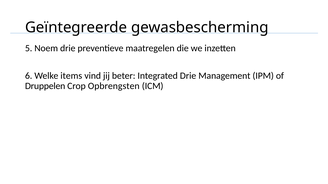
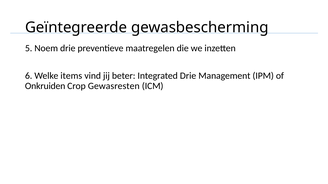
Druppelen: Druppelen -> Onkruiden (45, 86)
Opbrengsten: Opbrengsten -> Gewasresten (114, 86)
